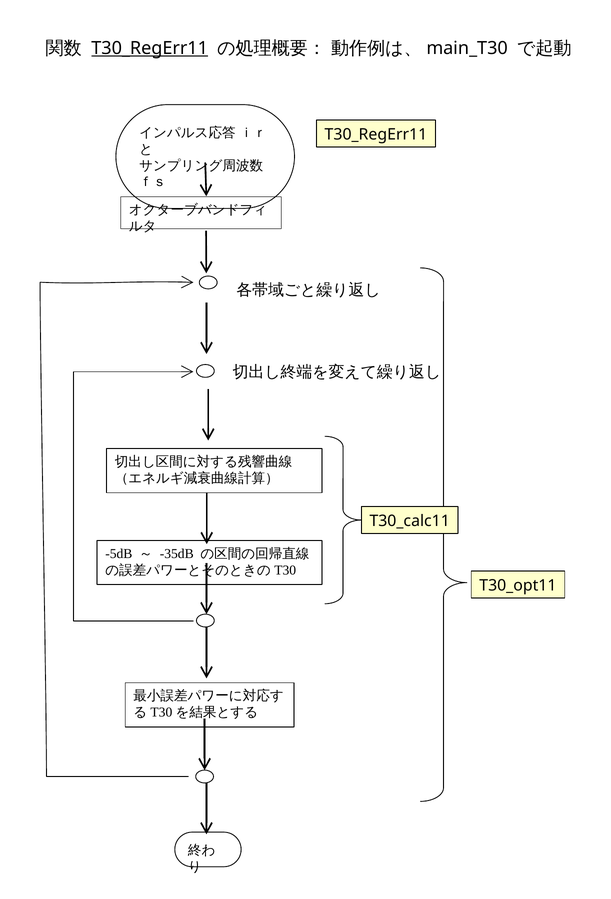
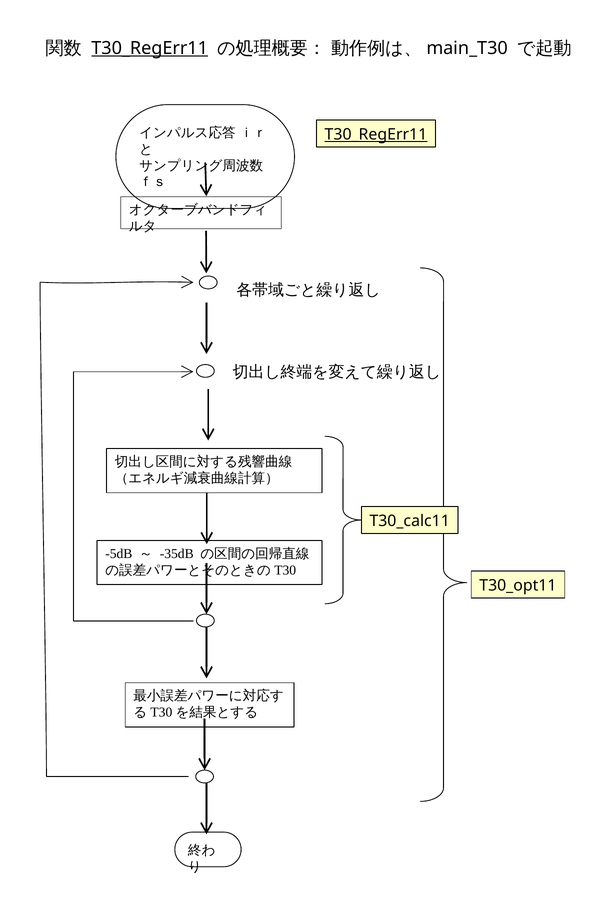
T30_RegErr11 underline: none -> present (376, 134)
